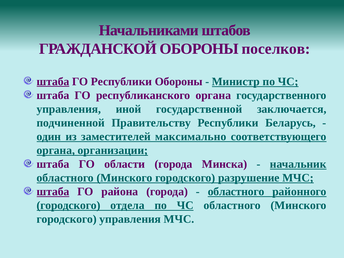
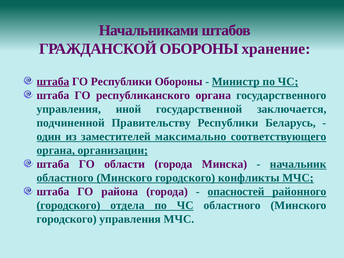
поселков: поселков -> хранение (276, 49)
разрушение: разрушение -> конфликты (249, 178)
штаба underline: present -> none (53, 192)
областного: областного -> опасностей (236, 192)
